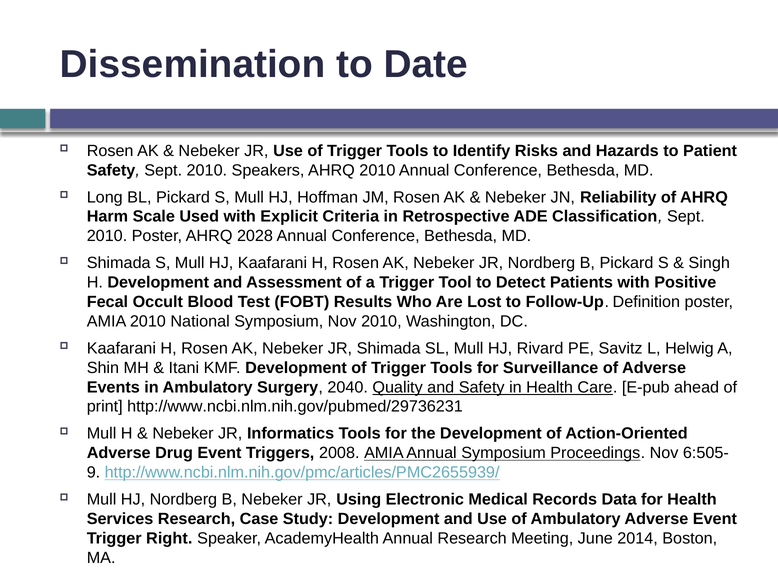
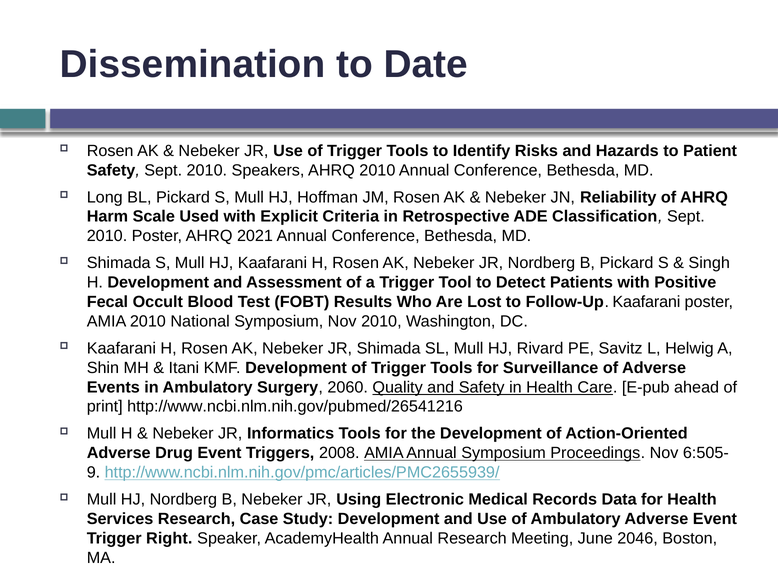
2028: 2028 -> 2021 (255, 236)
Follow-Up Definition: Definition -> Kaafarani (646, 302)
2040: 2040 -> 2060 (348, 388)
http://www.ncbi.nlm.nih.gov/pubmed/29736231: http://www.ncbi.nlm.nih.gov/pubmed/29736231 -> http://www.ncbi.nlm.nih.gov/pubmed/26541216 (295, 407)
2014: 2014 -> 2046 (638, 539)
